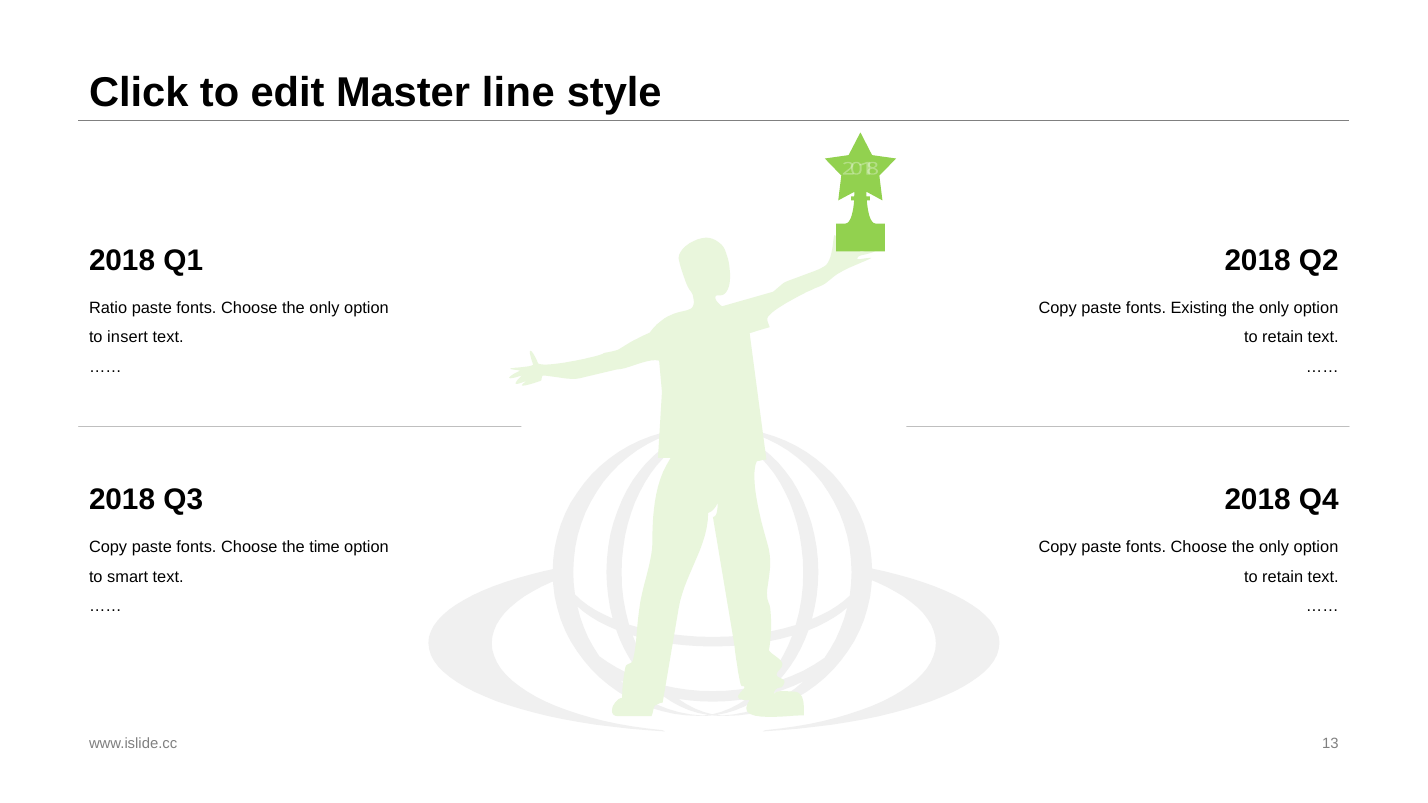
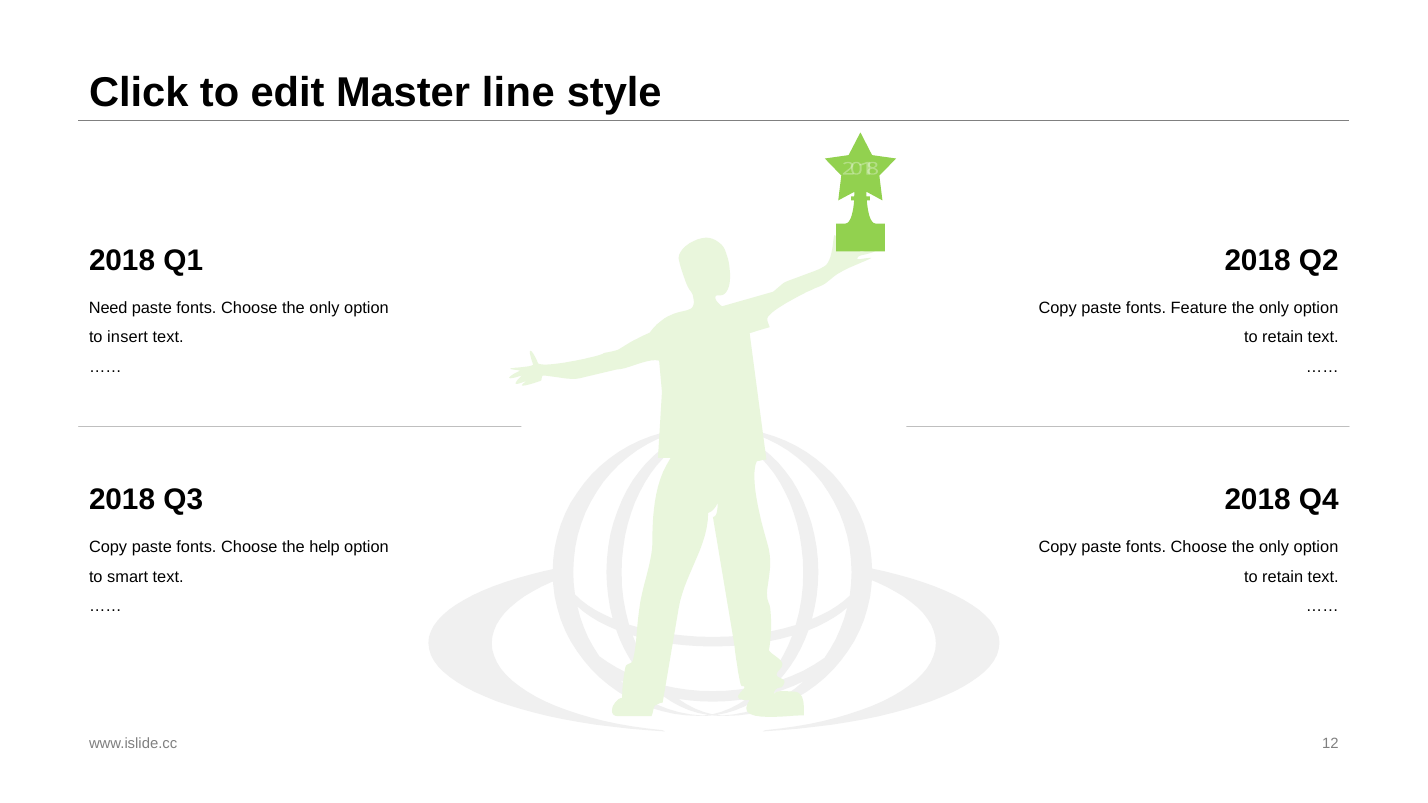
Ratio: Ratio -> Need (108, 308)
Existing: Existing -> Feature (1199, 308)
time: time -> help (325, 547)
13: 13 -> 12 (1330, 744)
